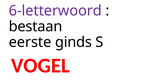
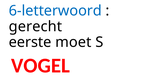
6-letterwoord colour: purple -> blue (55, 11)
bestaan: bestaan -> gerecht (35, 26)
ginds: ginds -> moet (73, 42)
